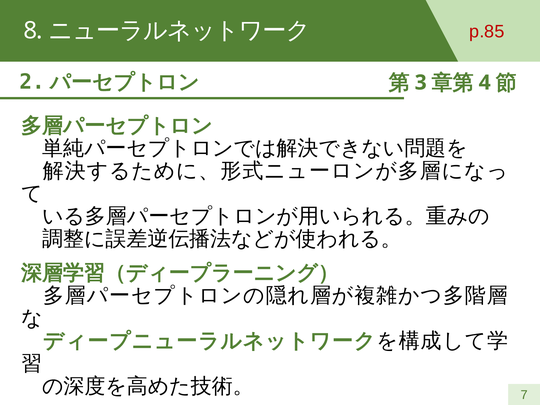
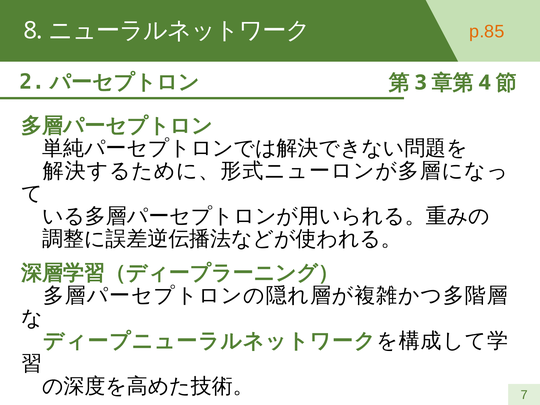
p.85 colour: red -> orange (487, 31)
